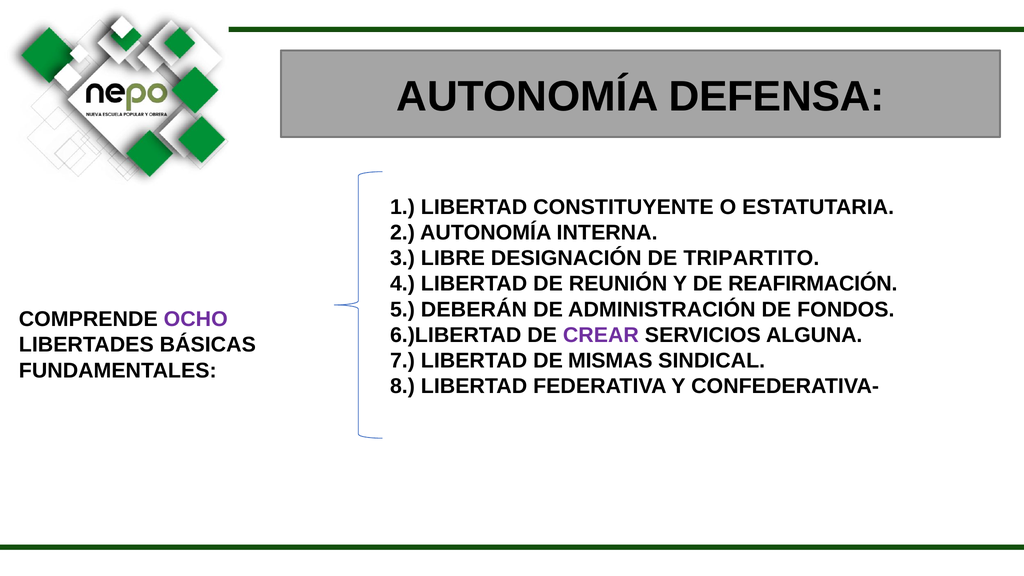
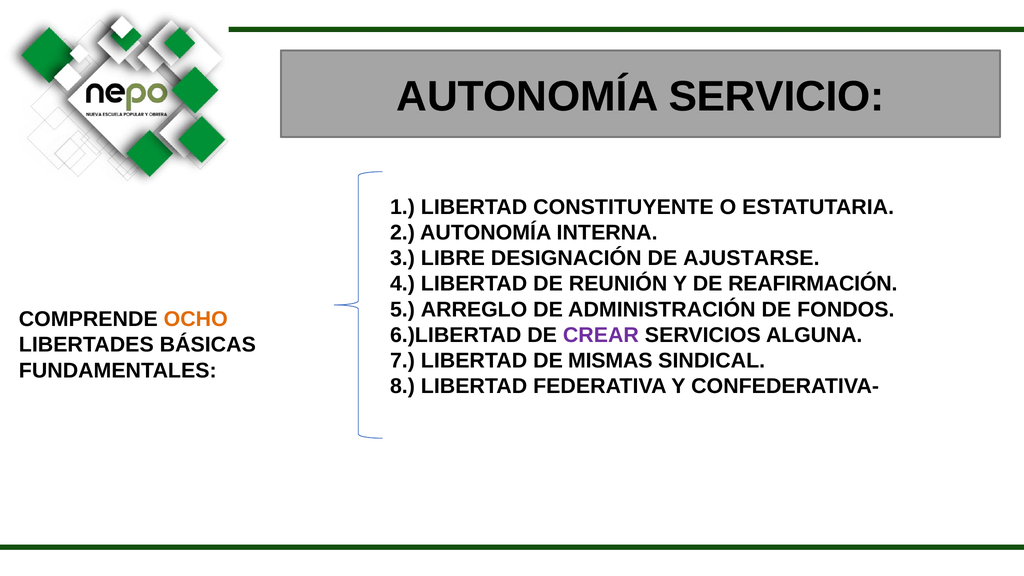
DEFENSA: DEFENSA -> SERVICIO (776, 97)
TRIPARTITO: TRIPARTITO -> AJUSTARSE (751, 258)
DEBERÁN: DEBERÁN -> ARREGLO (474, 309)
OCHO colour: purple -> orange (196, 319)
